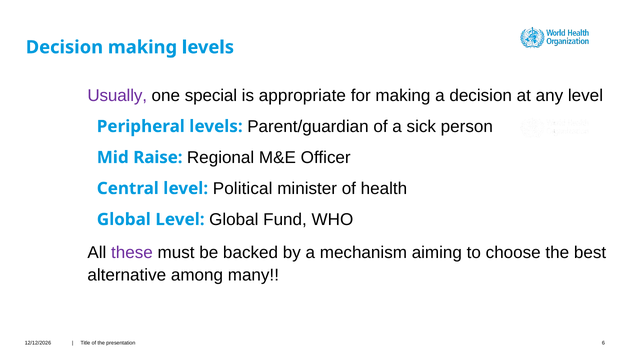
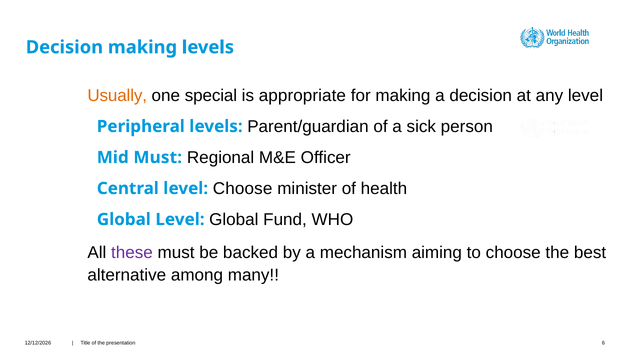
Usually colour: purple -> orange (117, 96)
Mid Raise: Raise -> Must (158, 158)
level Political: Political -> Choose (243, 189)
